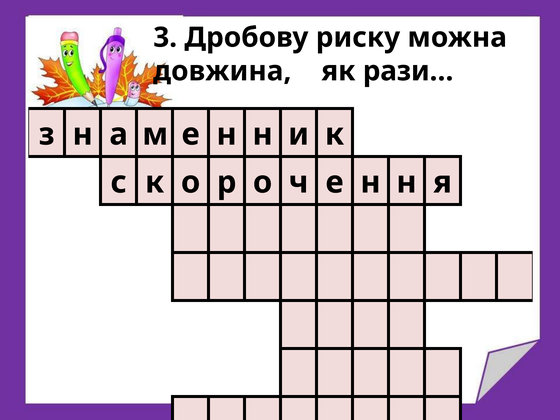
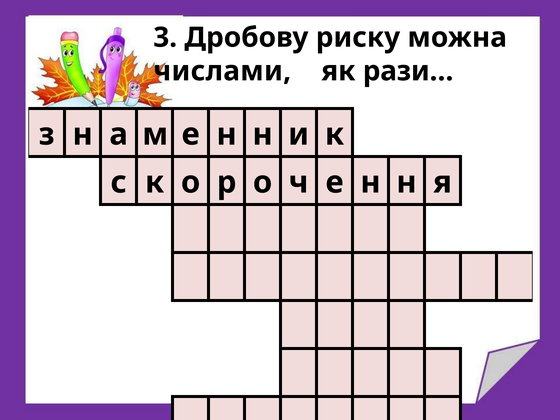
довжина: довжина -> числами (222, 71)
